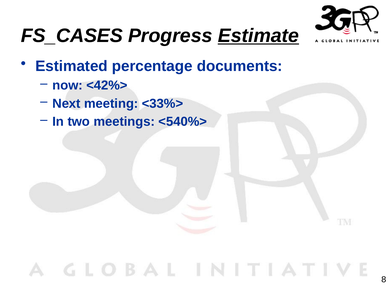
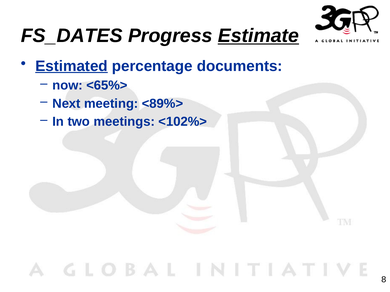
FS_CASES: FS_CASES -> FS_DATES (72, 36)
Estimated underline: none -> present (72, 66)
<42%>: <42%> -> <65%> (107, 86)
<33%>: <33%> -> <89%> (163, 104)
<540%>: <540%> -> <102%> (183, 122)
